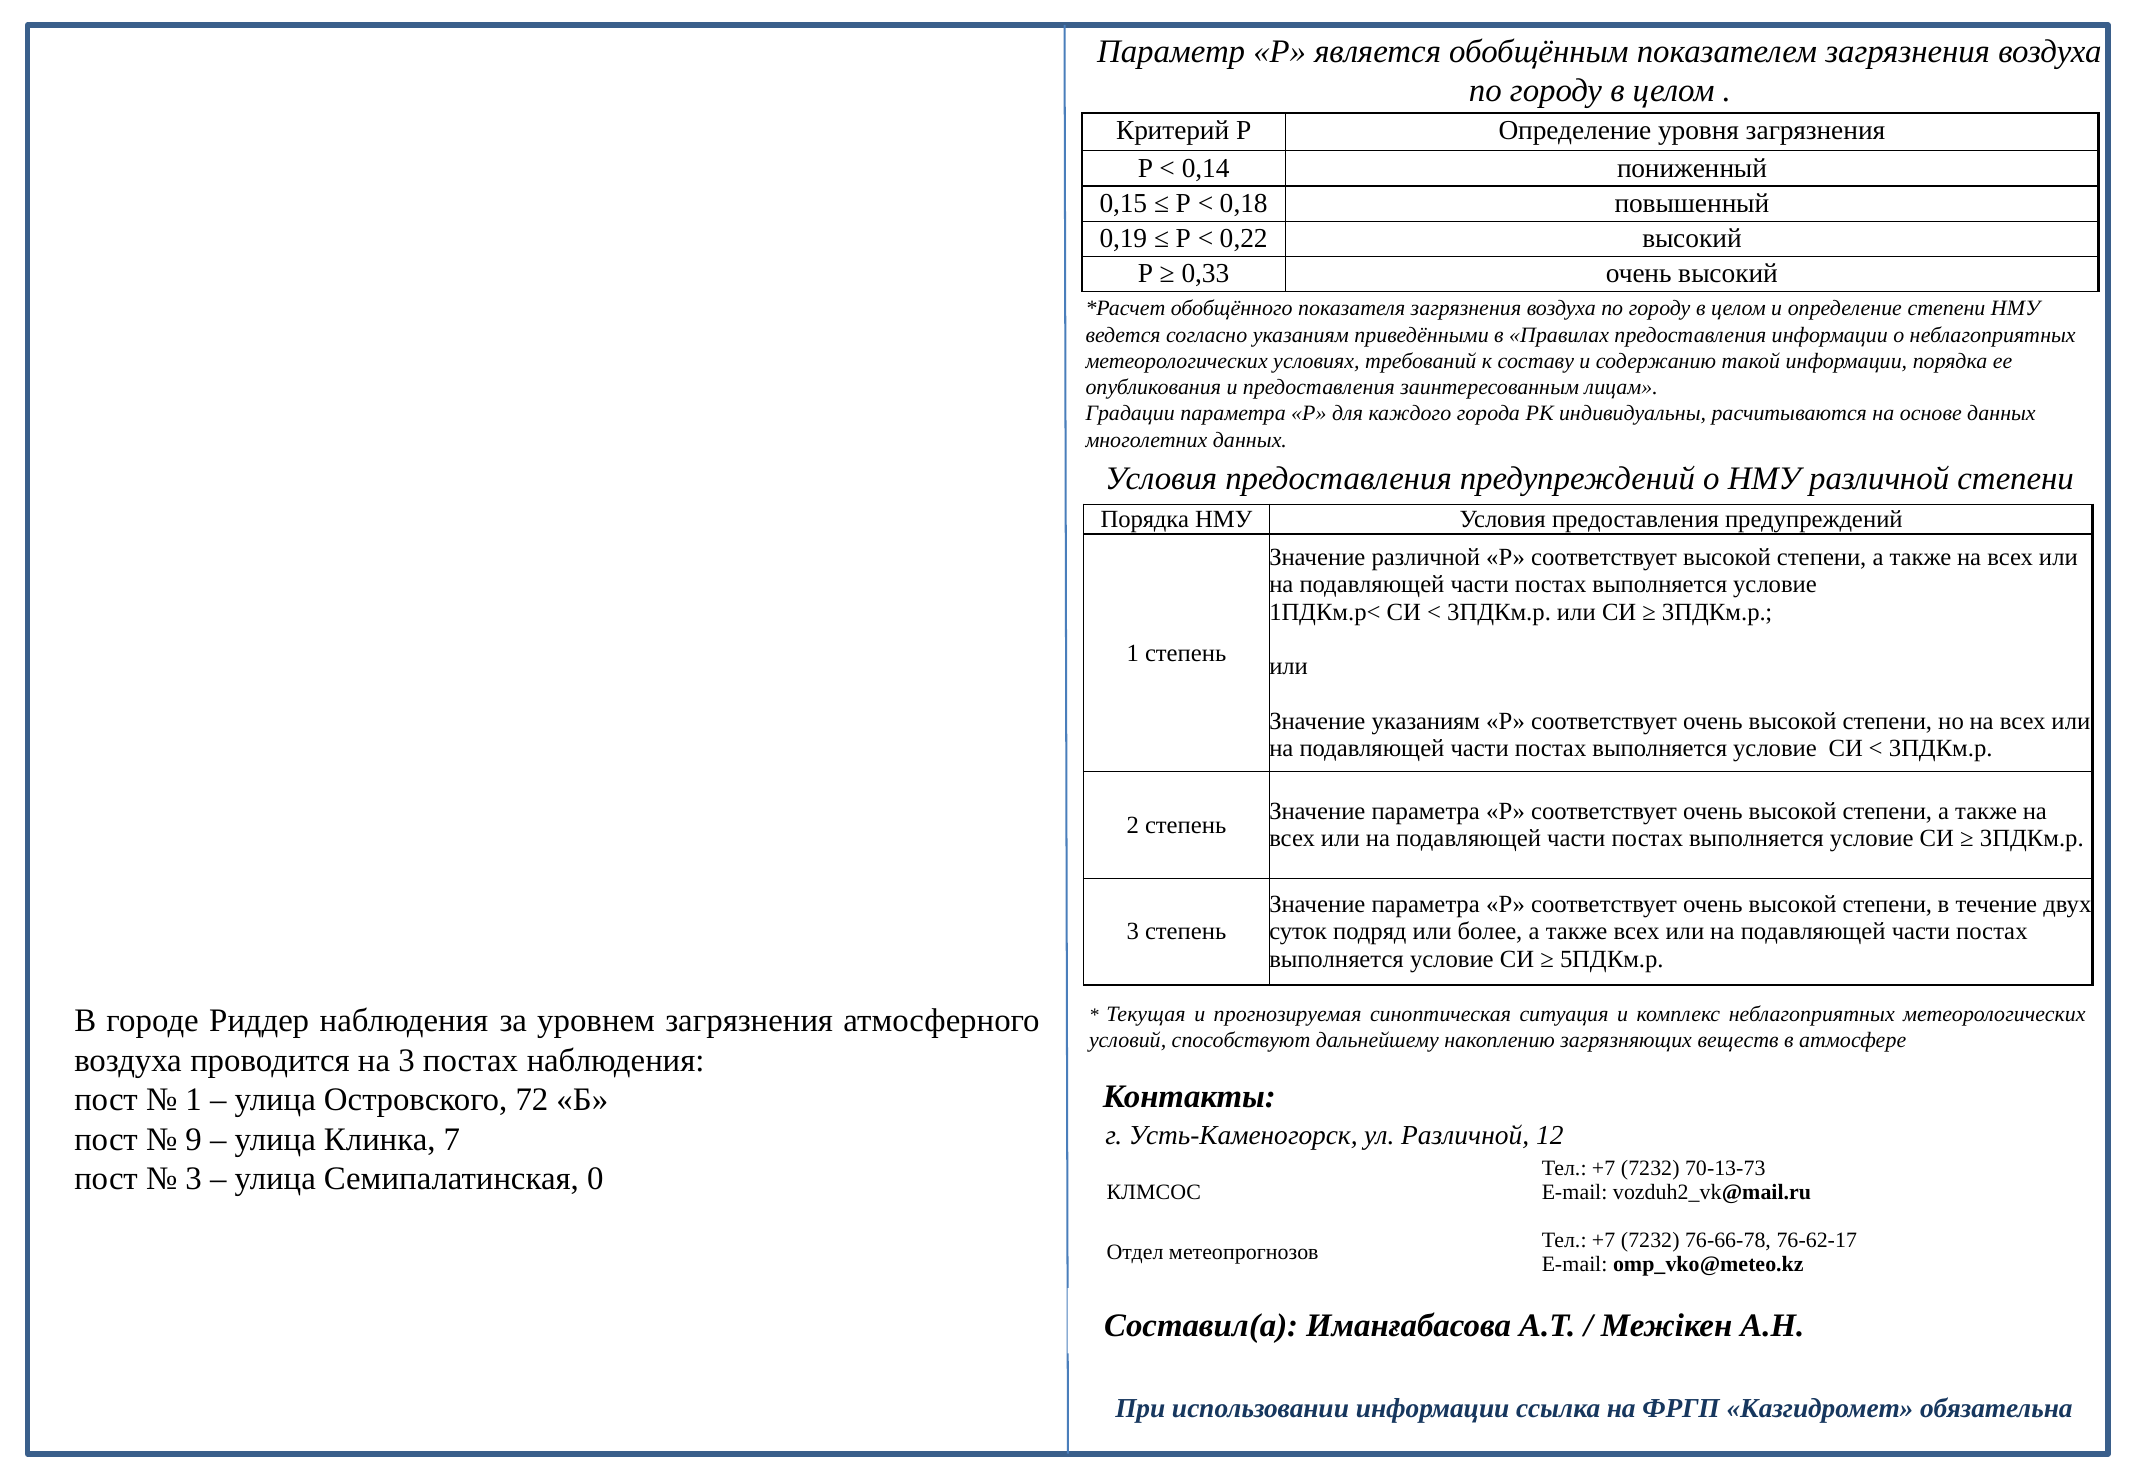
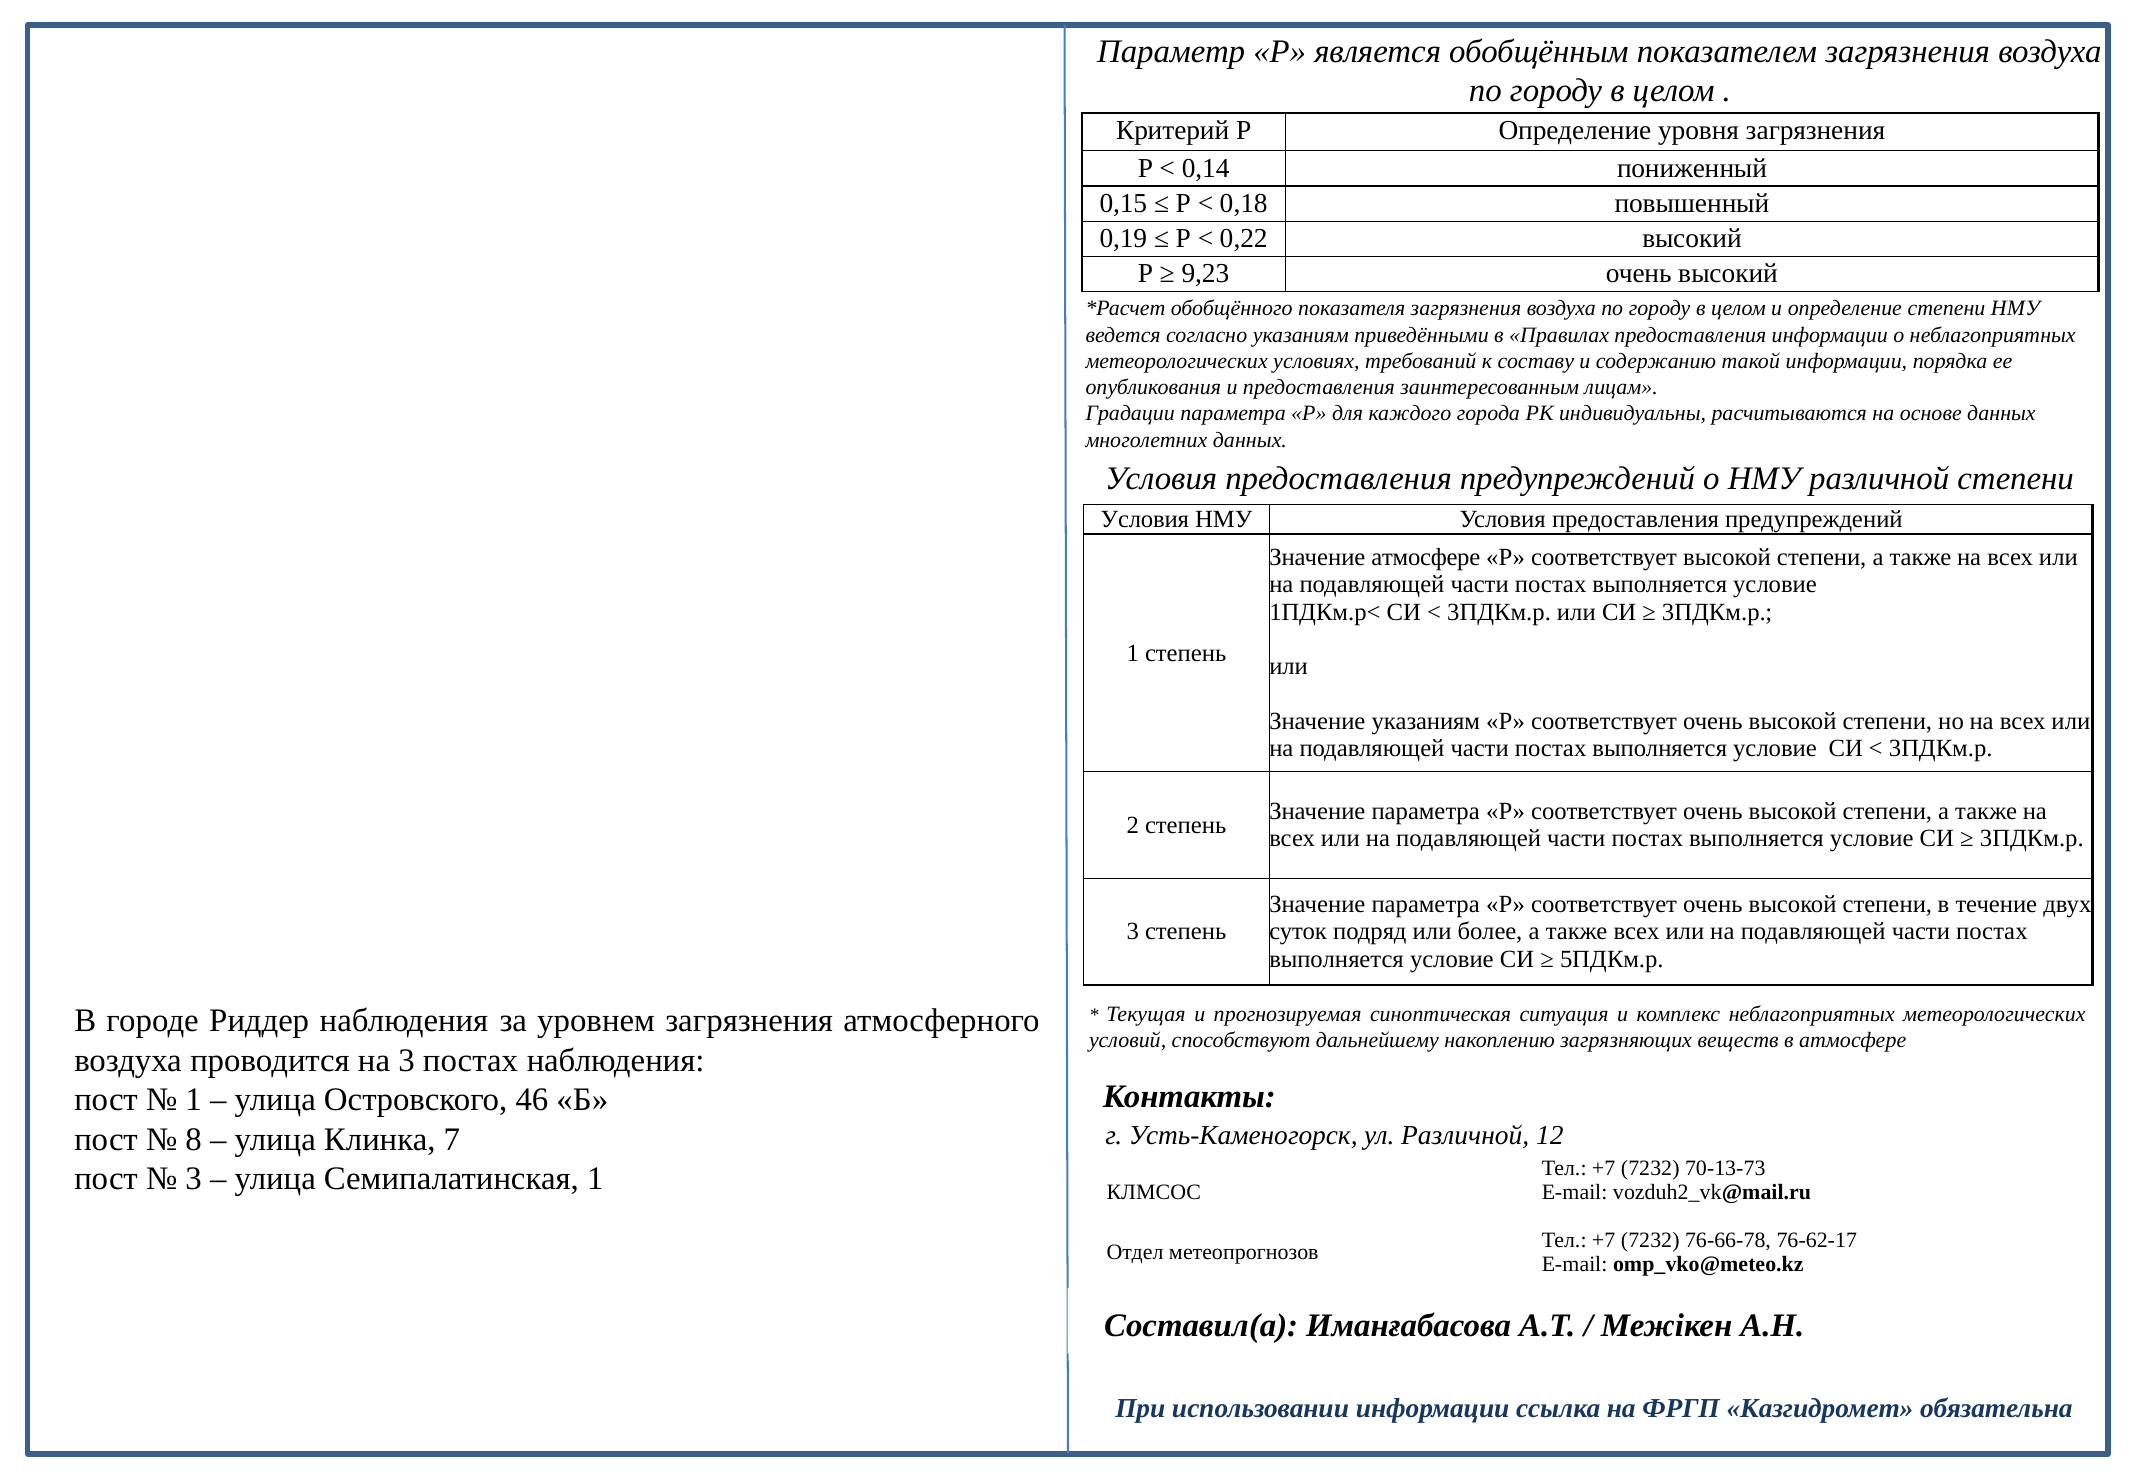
0,33: 0,33 -> 9,23 (1205, 274)
Порядка: Порядка -> Условия (1145, 519)
Значение различной: различной -> атмосфере (1426, 557)
72: 72 -> 46 (532, 1100)
9: 9 -> 8 (194, 1139)
Семипалатинская 0: 0 -> 1 (595, 1179)
